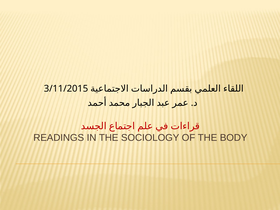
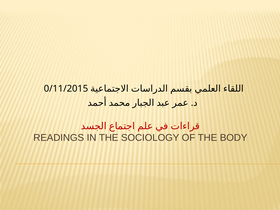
3/11/2015: 3/11/2015 -> 0/11/2015 (66, 89)
